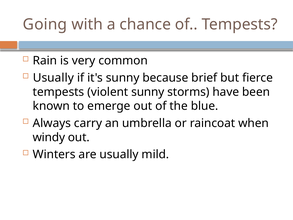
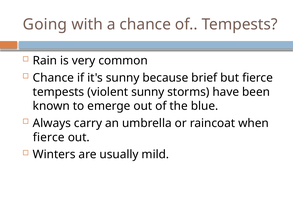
Usually: Usually -> Chance (53, 78)
windy: windy -> fierce (49, 137)
